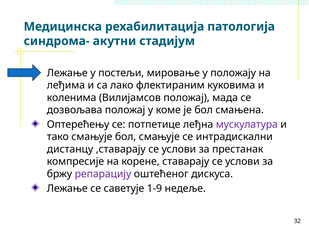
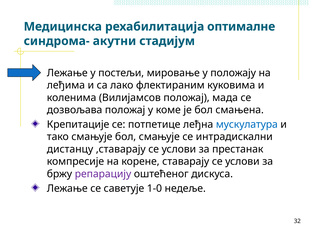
патологија: патологија -> оптималне (241, 27)
Оптерећењу: Оптерећењу -> Крепитације (78, 124)
мускулатура colour: purple -> blue (247, 124)
1-9: 1-9 -> 1-0 (154, 188)
